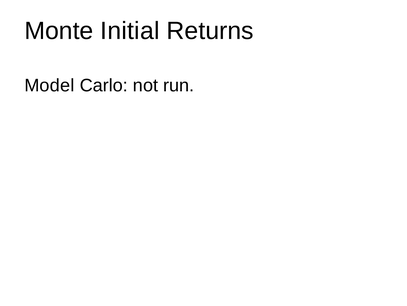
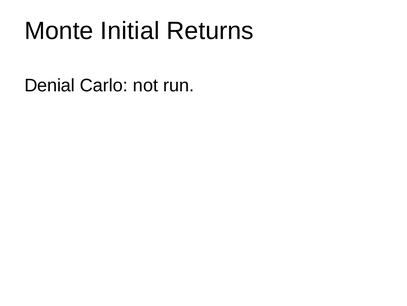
Model: Model -> Denial (50, 85)
